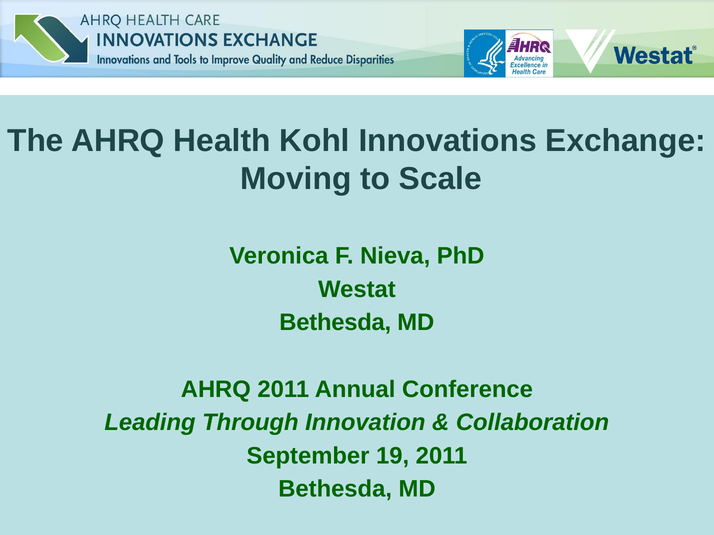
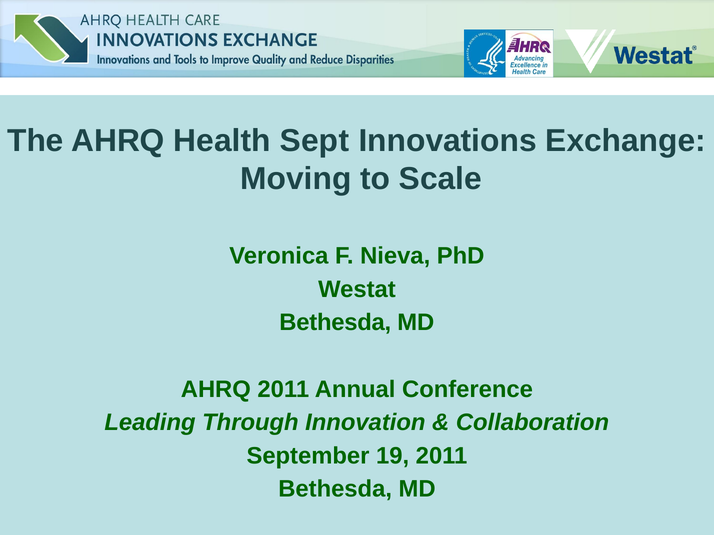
Kohl: Kohl -> Sept (314, 141)
